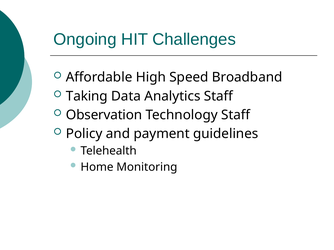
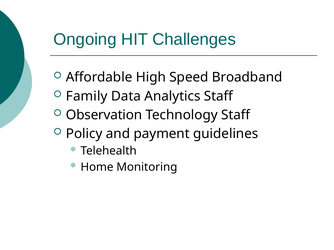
Taking: Taking -> Family (87, 96)
